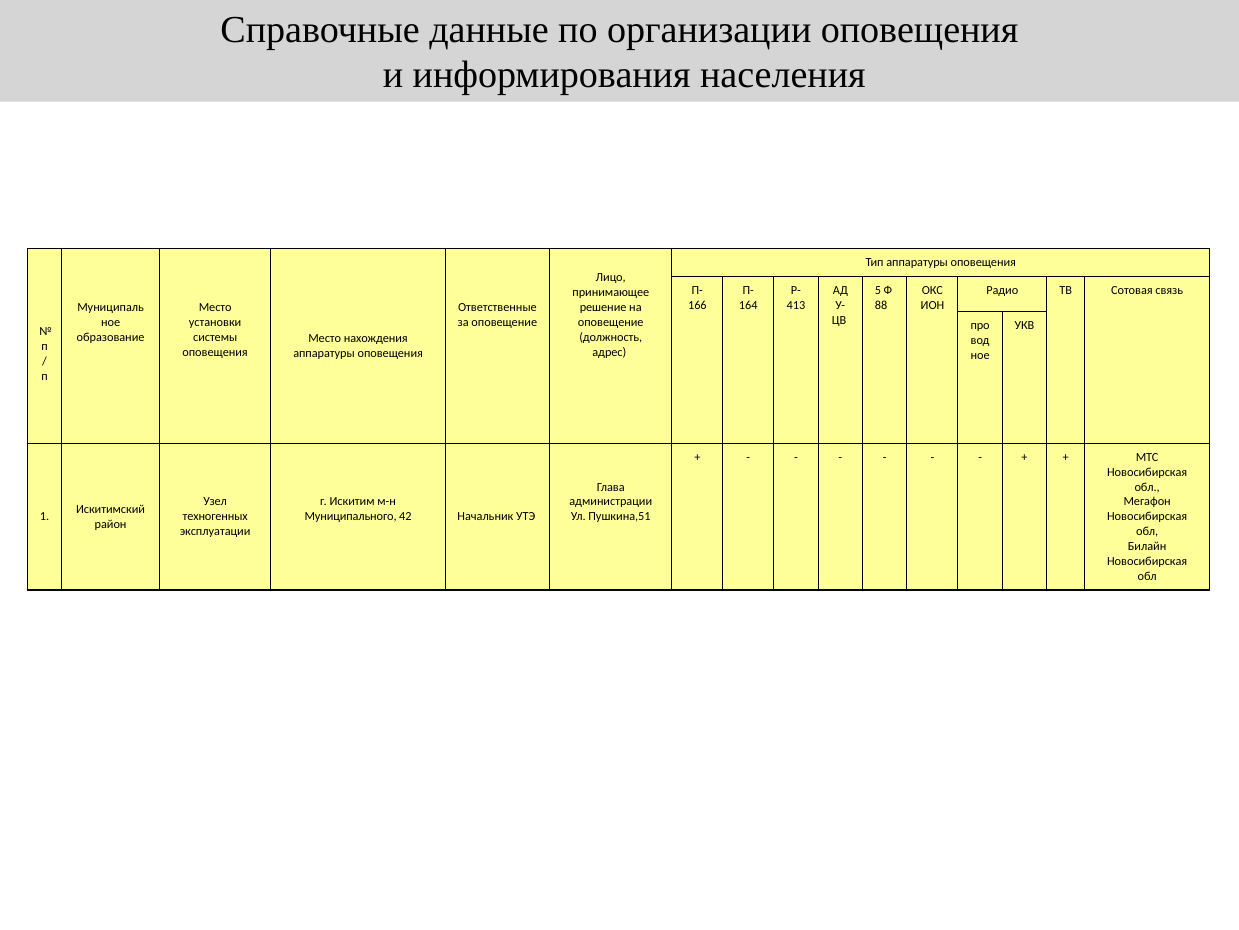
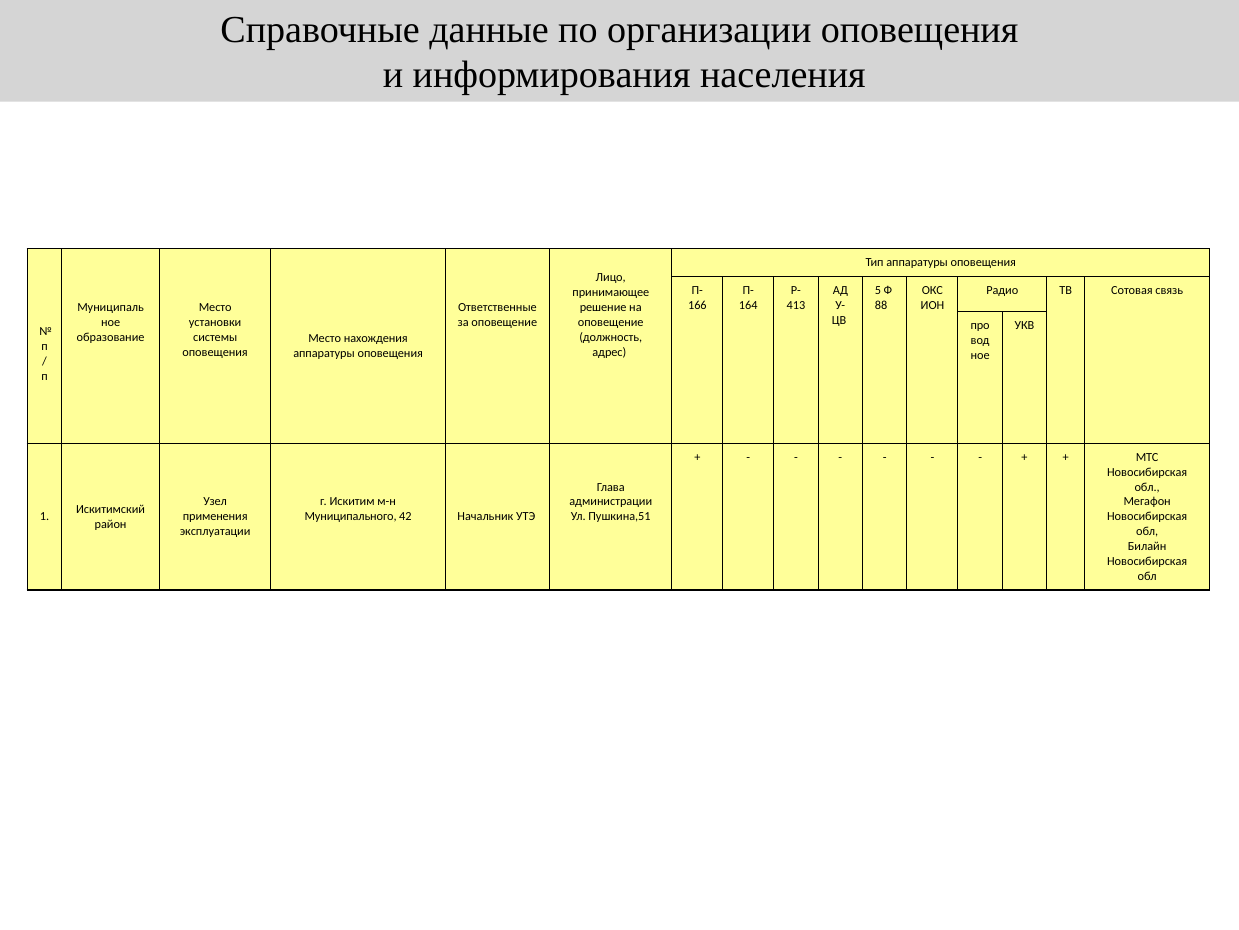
техногенных: техногенных -> применения (215, 516)
